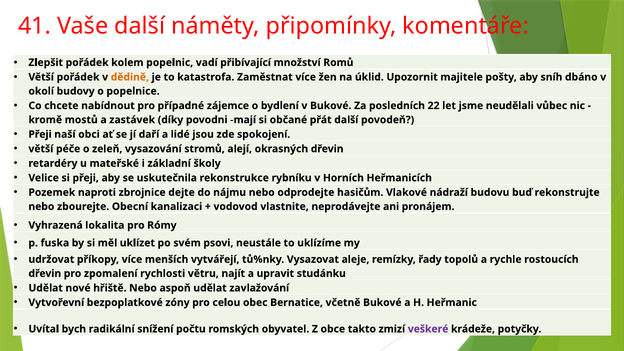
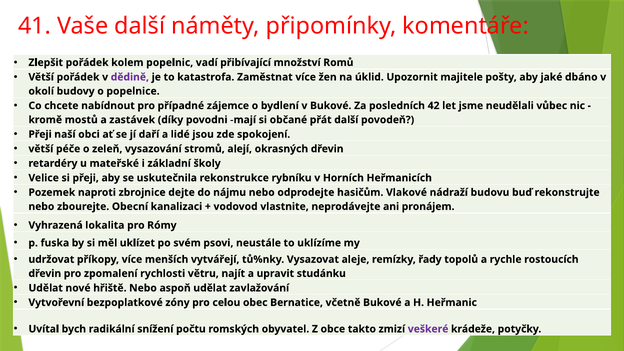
dědině colour: orange -> purple (130, 77)
sníh: sníh -> jaké (551, 77)
22: 22 -> 42 (434, 106)
